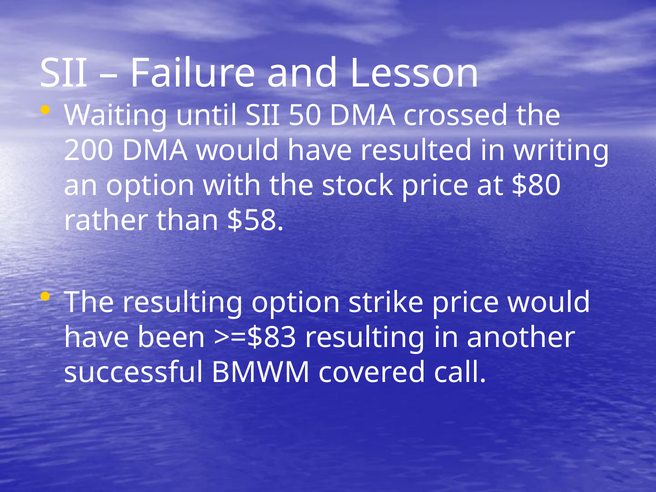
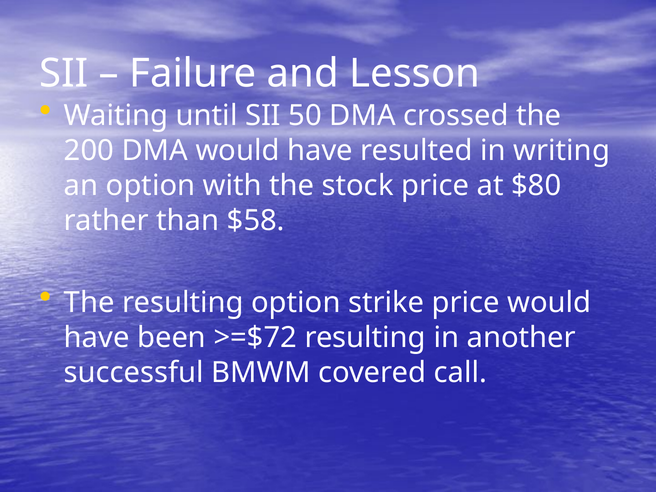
>=$83: >=$83 -> >=$72 (255, 337)
